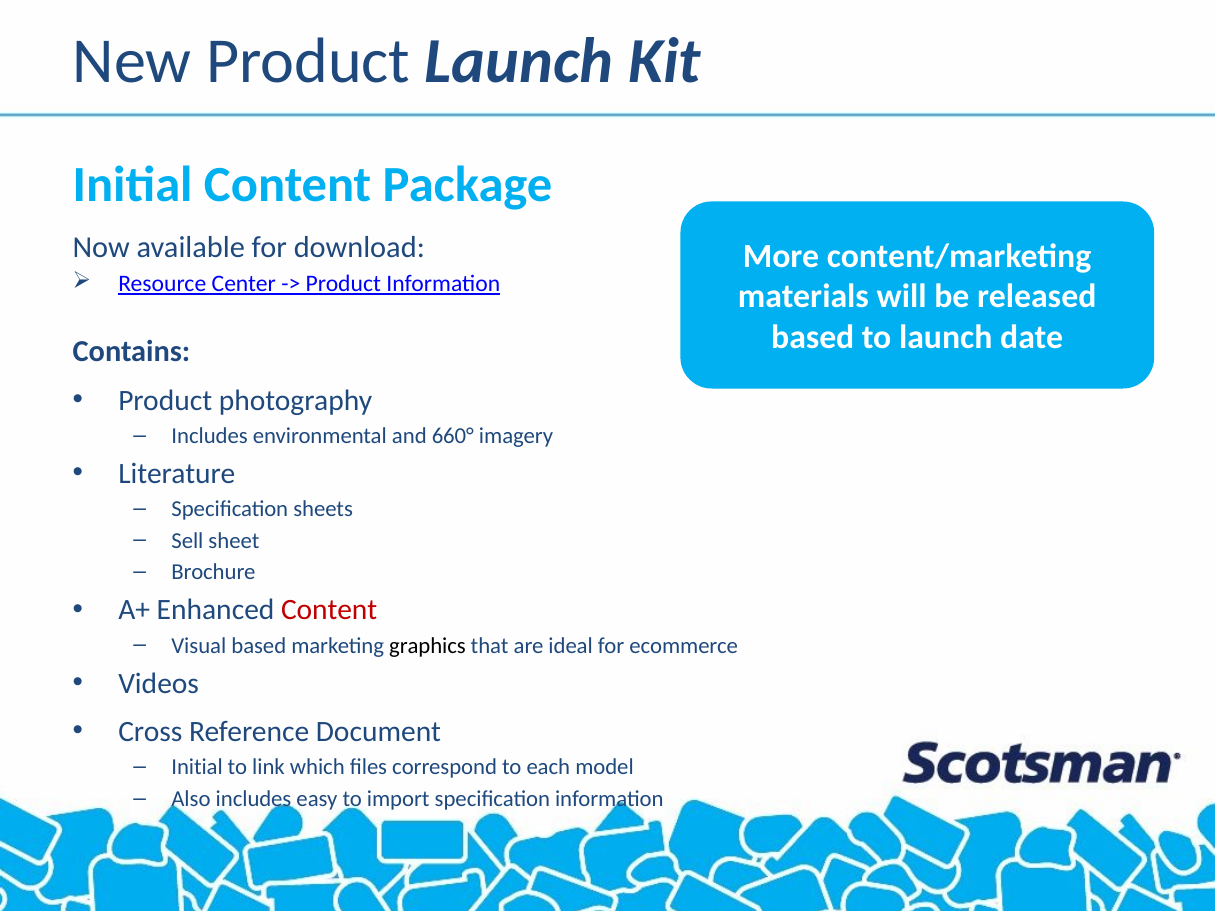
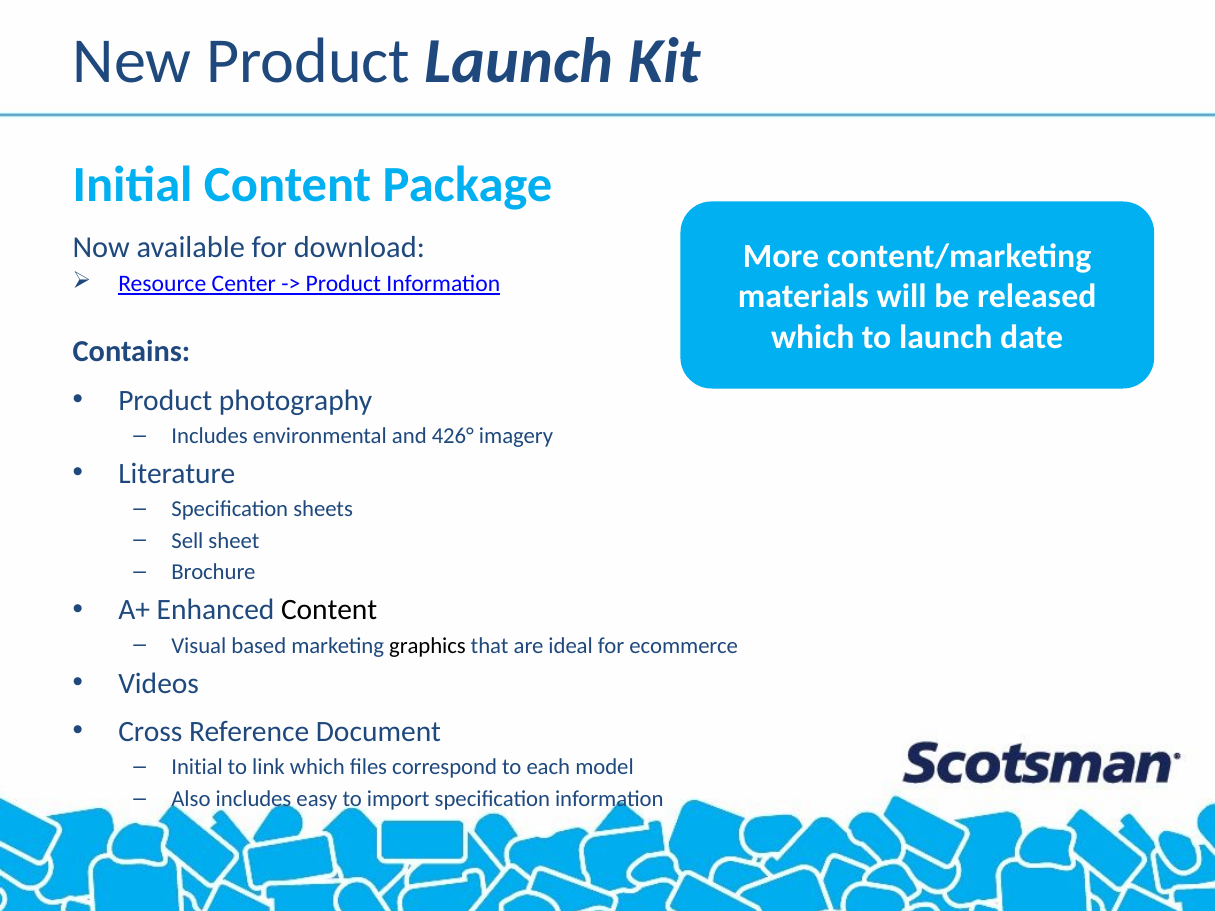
based: based -> which (813, 337)
660°: 660° -> 426° (453, 436)
Content colour: red -> black (329, 610)
